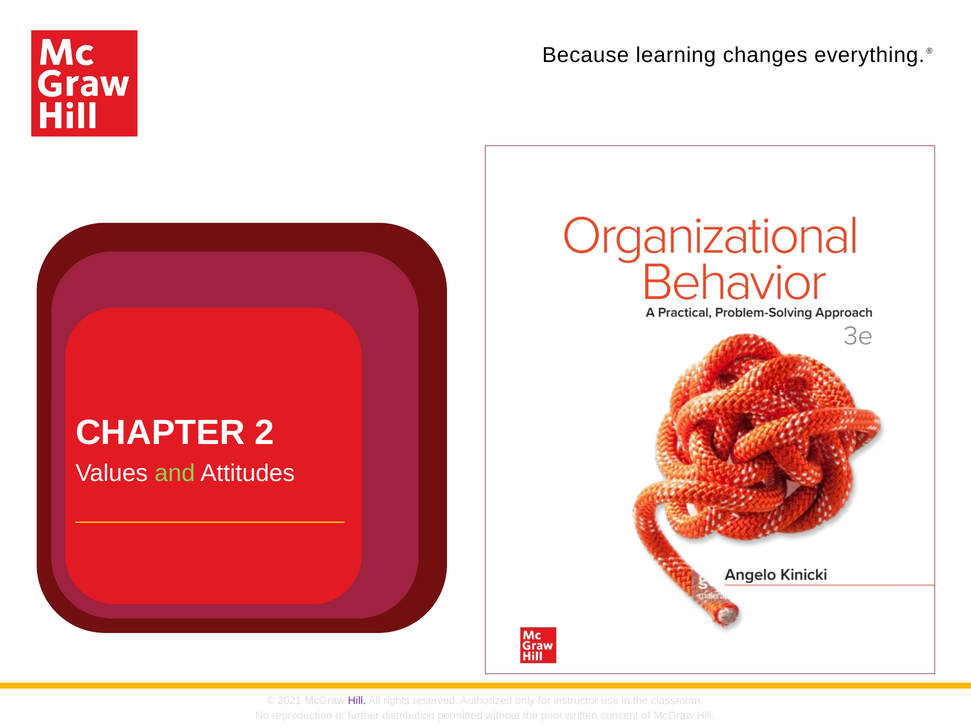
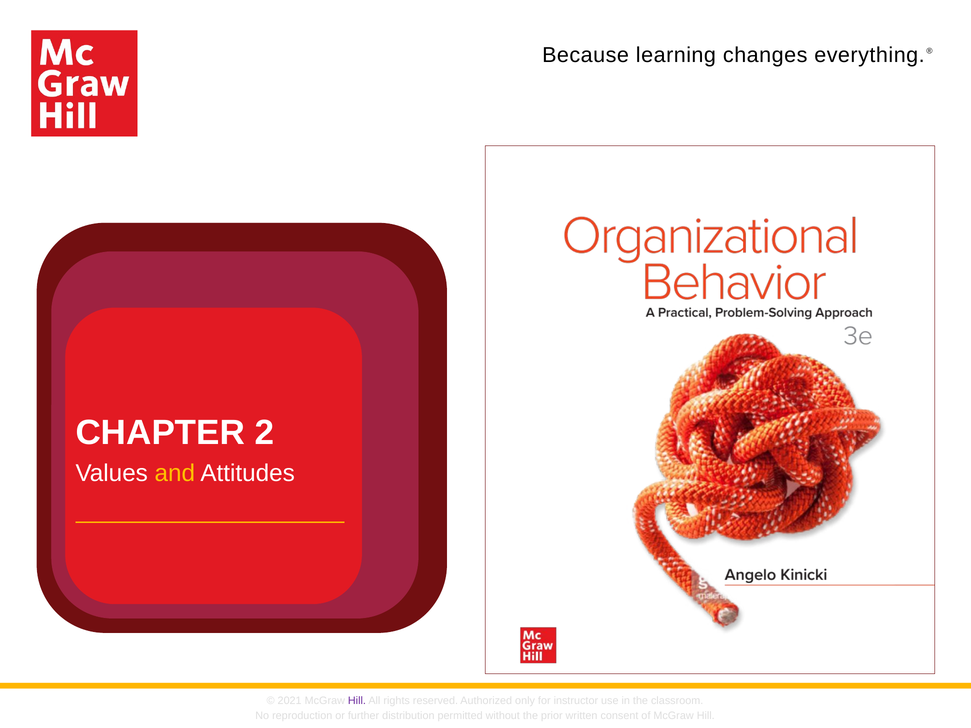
and colour: light green -> yellow (175, 474)
